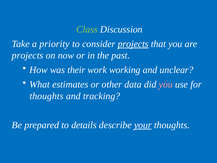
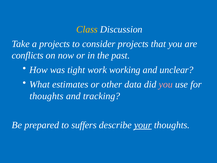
Class colour: light green -> yellow (87, 29)
a priority: priority -> projects (55, 44)
projects underline: present -> none (133, 44)
projects: projects -> conflicts (28, 55)
their: their -> tight (76, 70)
details: details -> suffers (84, 125)
